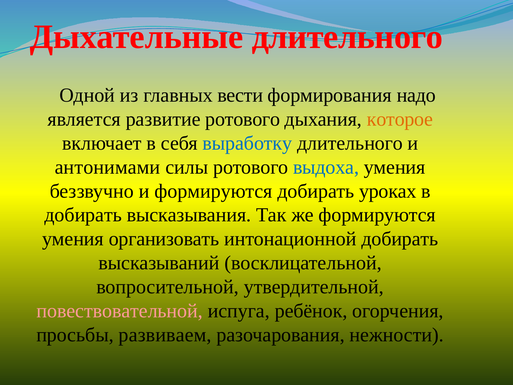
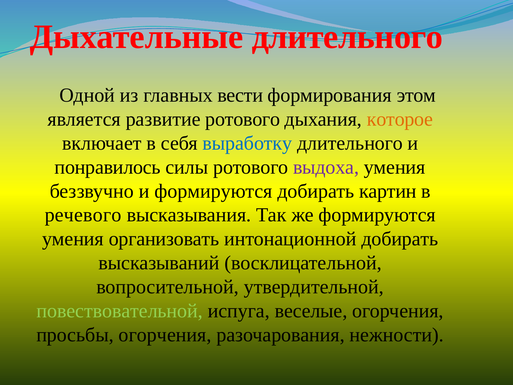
надо: надо -> этом (416, 95)
антонимами: антонимами -> понравилось (108, 167)
выдоха colour: blue -> purple (326, 167)
уроках: уроках -> картин (388, 191)
добирать: добирать -> речевого (83, 215)
повествовательной colour: pink -> light green (120, 311)
ребёнок: ребёнок -> веселые (311, 311)
просьбы развиваем: развиваем -> огорчения (165, 335)
